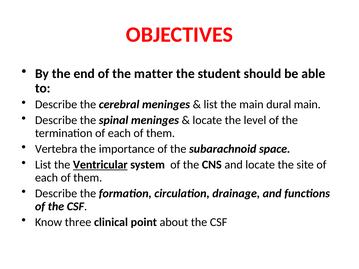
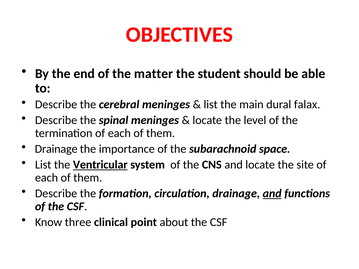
dural main: main -> falax (307, 105)
Vertebra: Vertebra -> Drainage (56, 149)
and underline: none -> present (272, 194)
